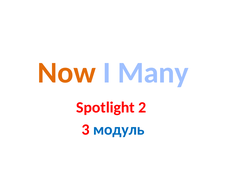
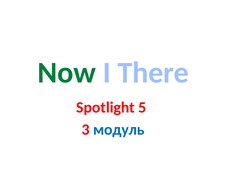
Now colour: orange -> green (67, 73)
Many: Many -> There (153, 73)
2: 2 -> 5 (142, 108)
